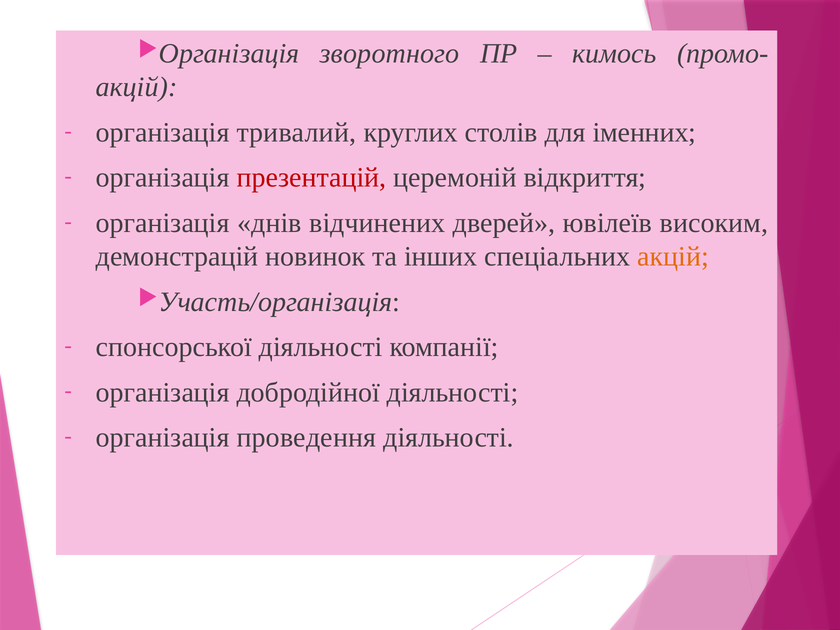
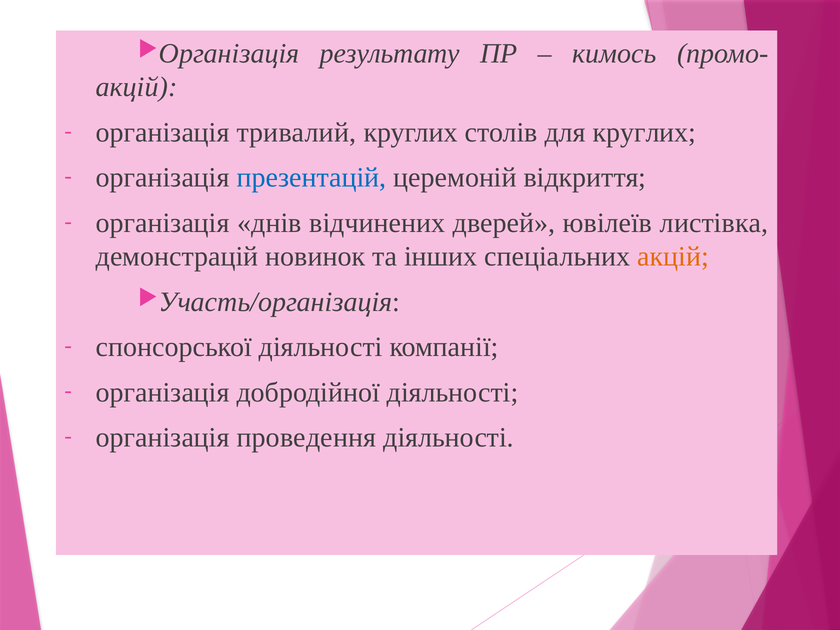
зворотного: зворотного -> результату (390, 54)
для іменних: іменних -> круглих (644, 132)
презентацій colour: red -> blue (311, 178)
високим: високим -> листівка (714, 223)
